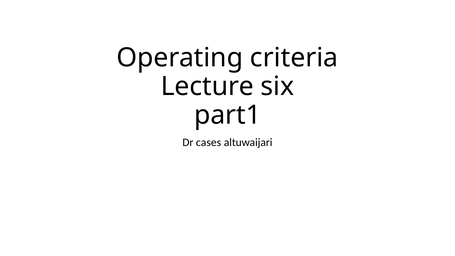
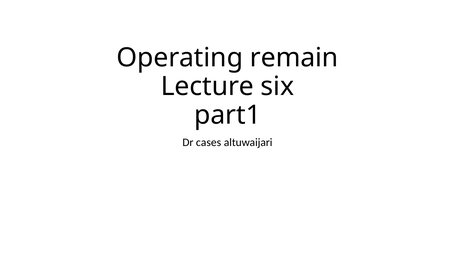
criteria: criteria -> remain (294, 58)
